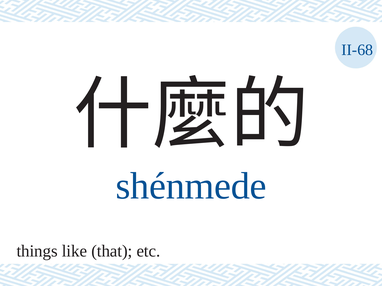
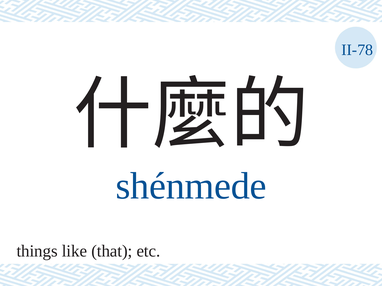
II-68: II-68 -> II-78 (357, 50)
